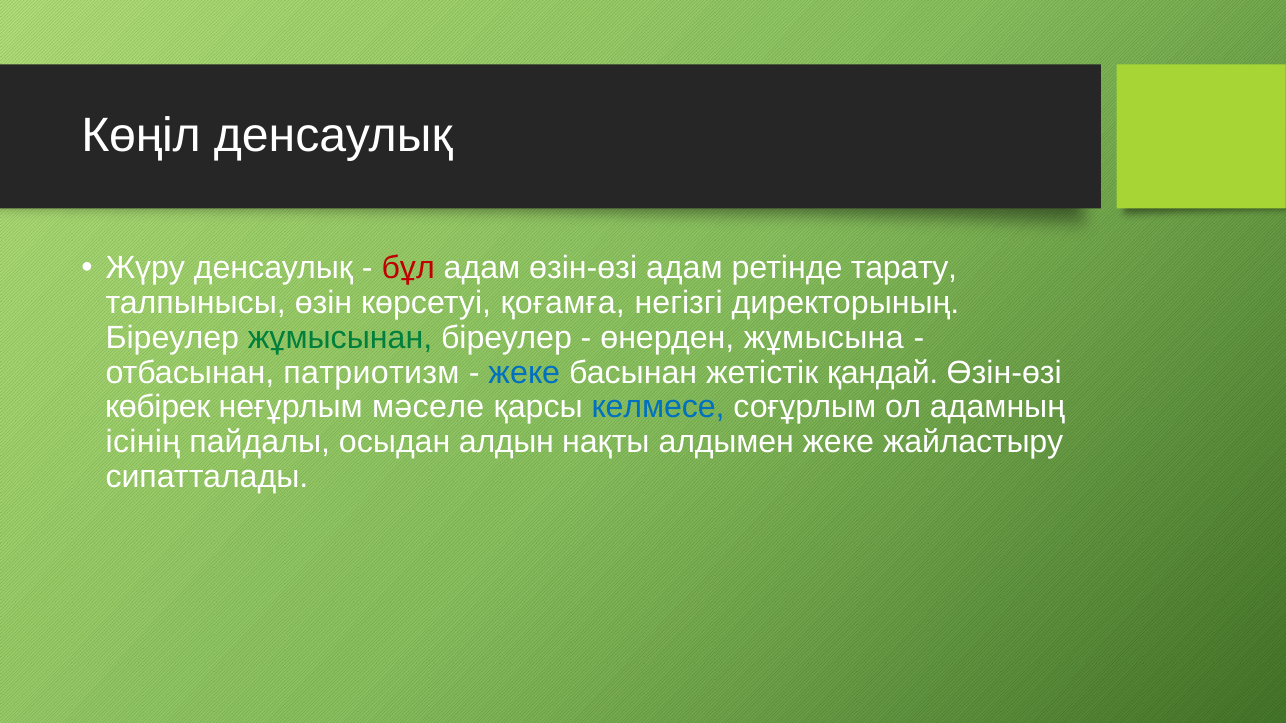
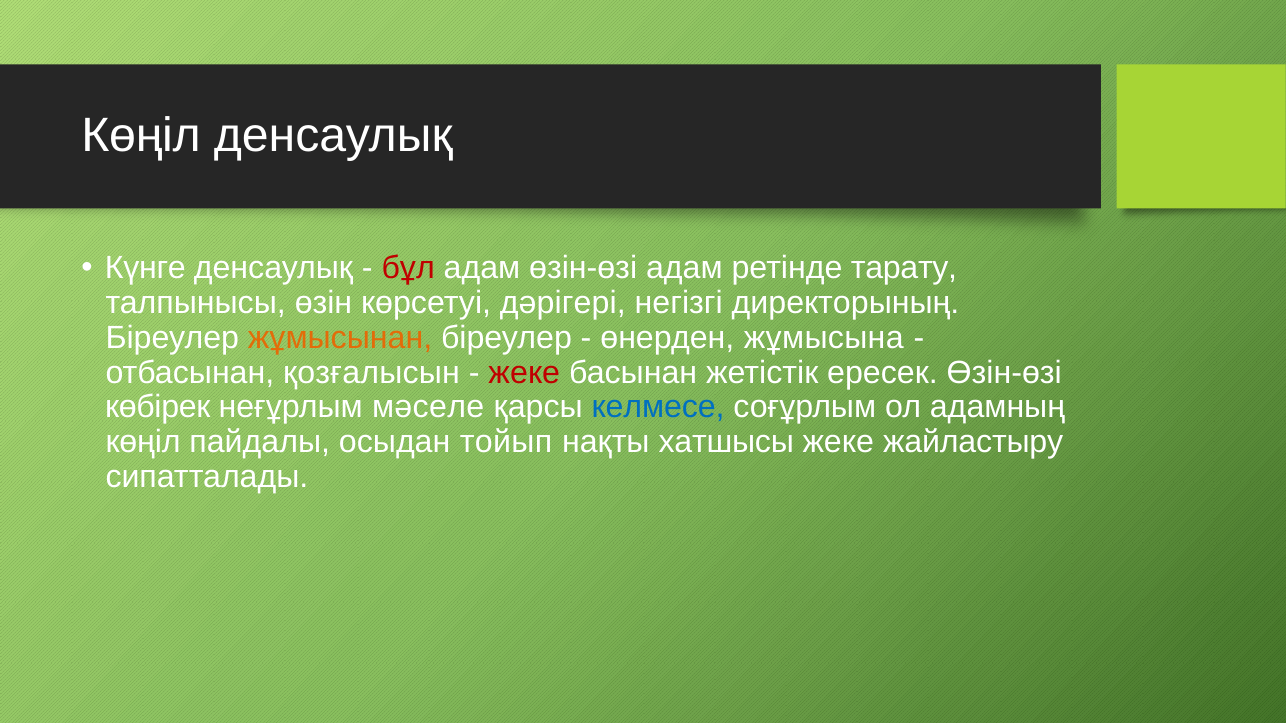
Жүру: Жүру -> Күнге (145, 268)
қоғамға: қоғамға -> дәрігері (563, 303)
жұмысынан colour: green -> orange (340, 338)
патриотизм: патриотизм -> қозғалысын (371, 373)
жеке colour: blue -> red (524, 373)
қандай: қандай -> ересек (883, 373)
ісінің: ісінің -> көңіл (143, 442)
алдын: алдын -> тойып (506, 442)
алдымен: алдымен -> хатшысы (726, 442)
